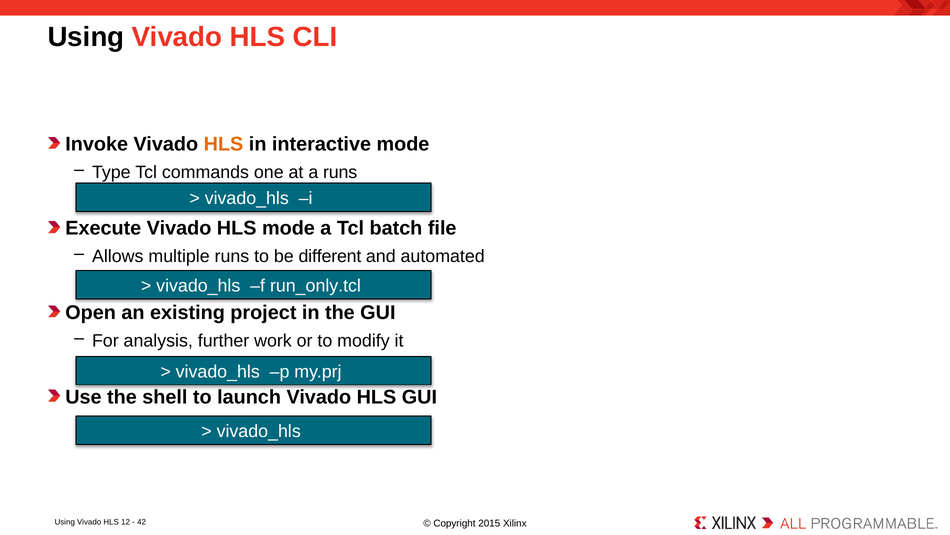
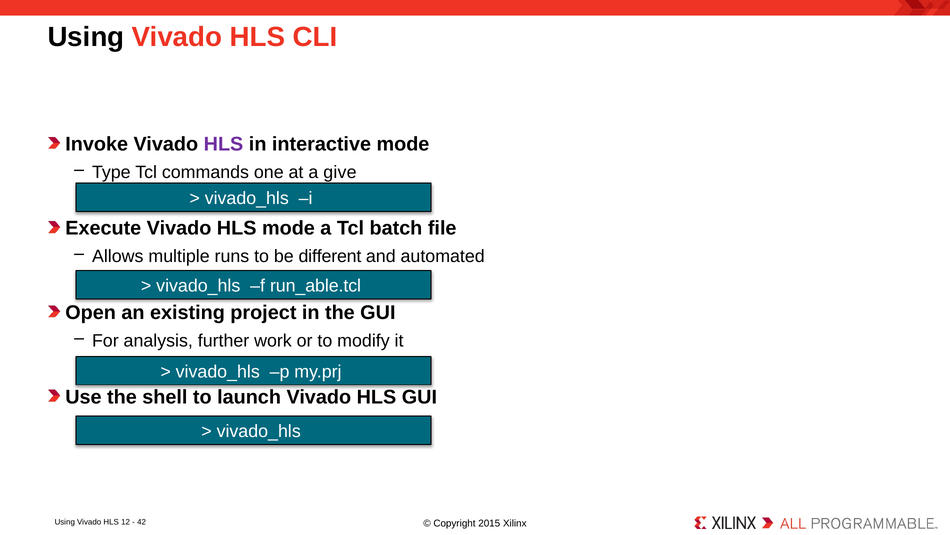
HLS colour: orange -> purple (223, 144)
a runs: runs -> give (340, 172)
run_only.tcl: run_only.tcl -> run_able.tcl (316, 286)
